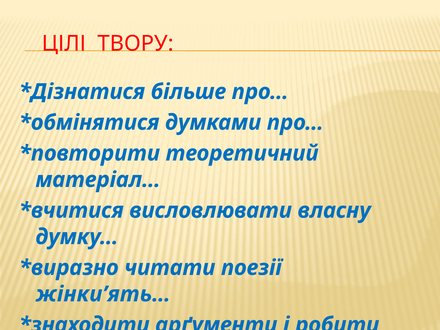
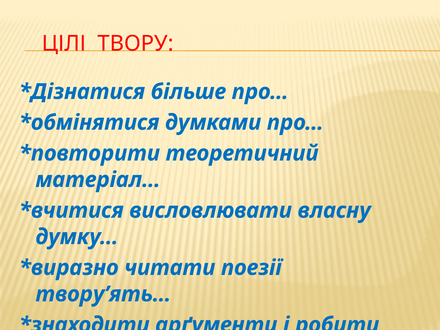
жінки’ять…: жінки’ять… -> твору’ять… (103, 294)
